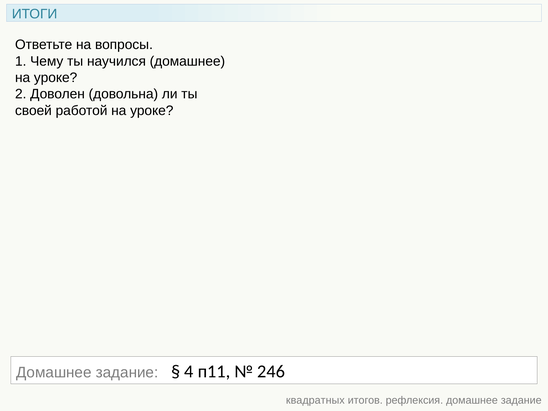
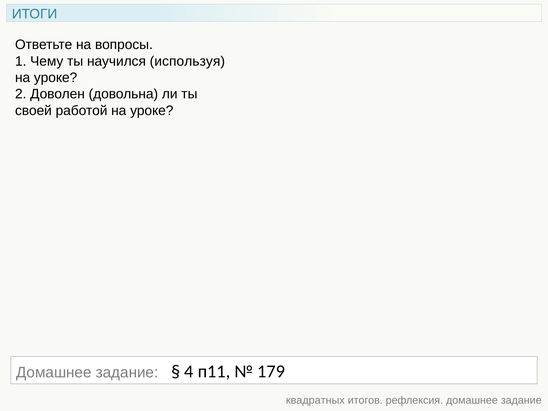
научился домашнее: домашнее -> используя (187, 61)
246: 246 -> 179 (271, 371)
